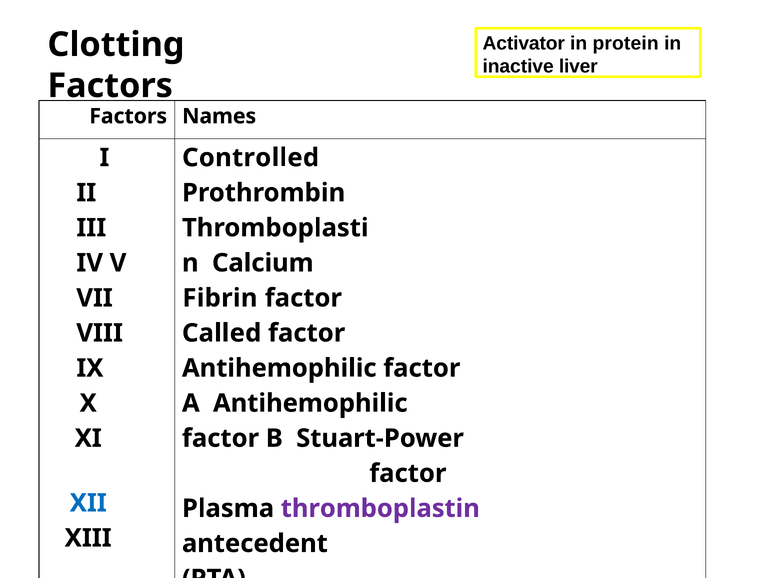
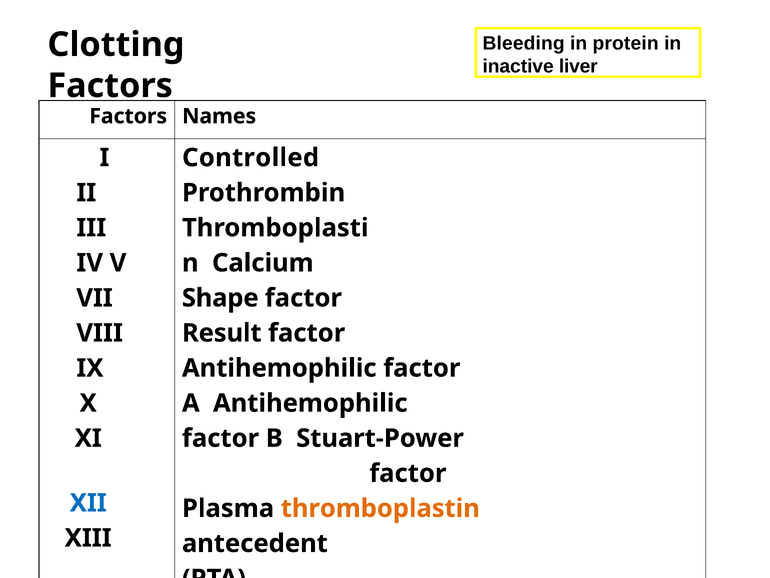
Activator: Activator -> Bleeding (524, 43)
Fibrin: Fibrin -> Shape (220, 298)
Called: Called -> Result (222, 333)
thromboplastin colour: purple -> orange (380, 508)
